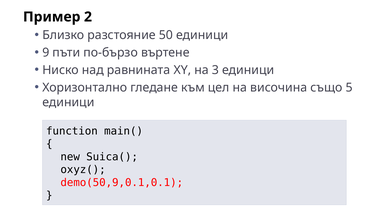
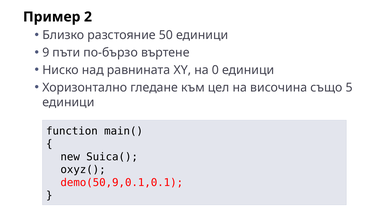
3: 3 -> 0 (215, 70)
